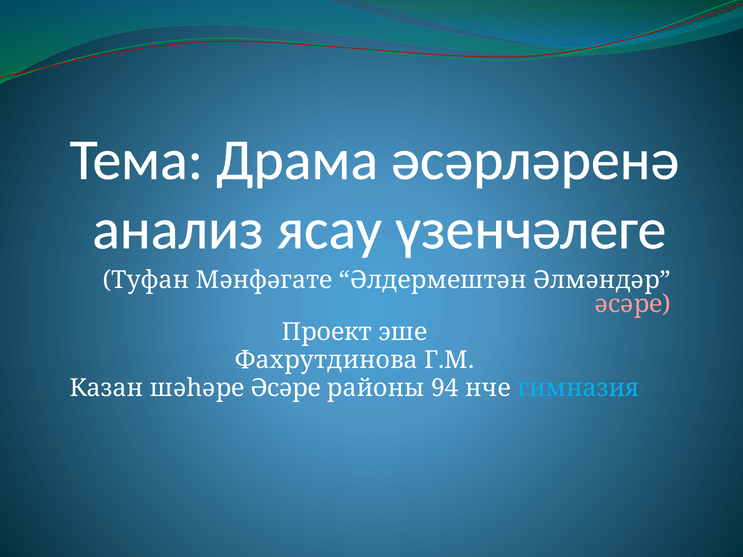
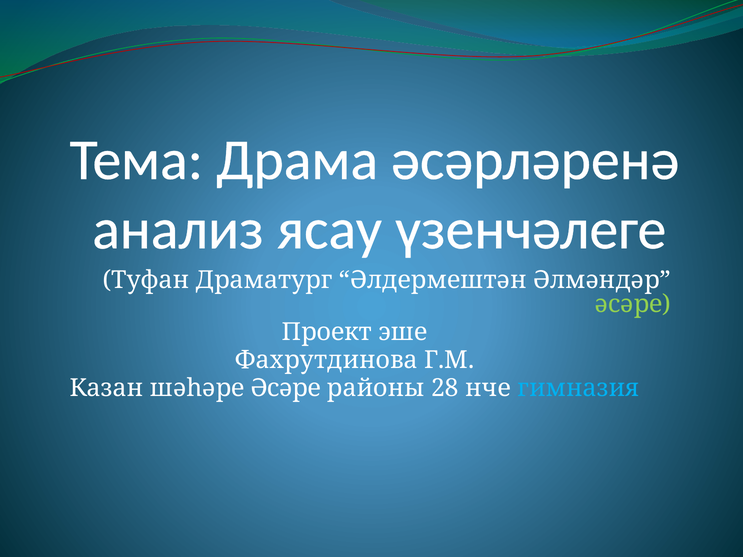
Мәнфәгате: Мәнфәгате -> Драматург (264, 280)
әсәре colour: pink -> light green (633, 304)
94: 94 -> 28 (445, 388)
